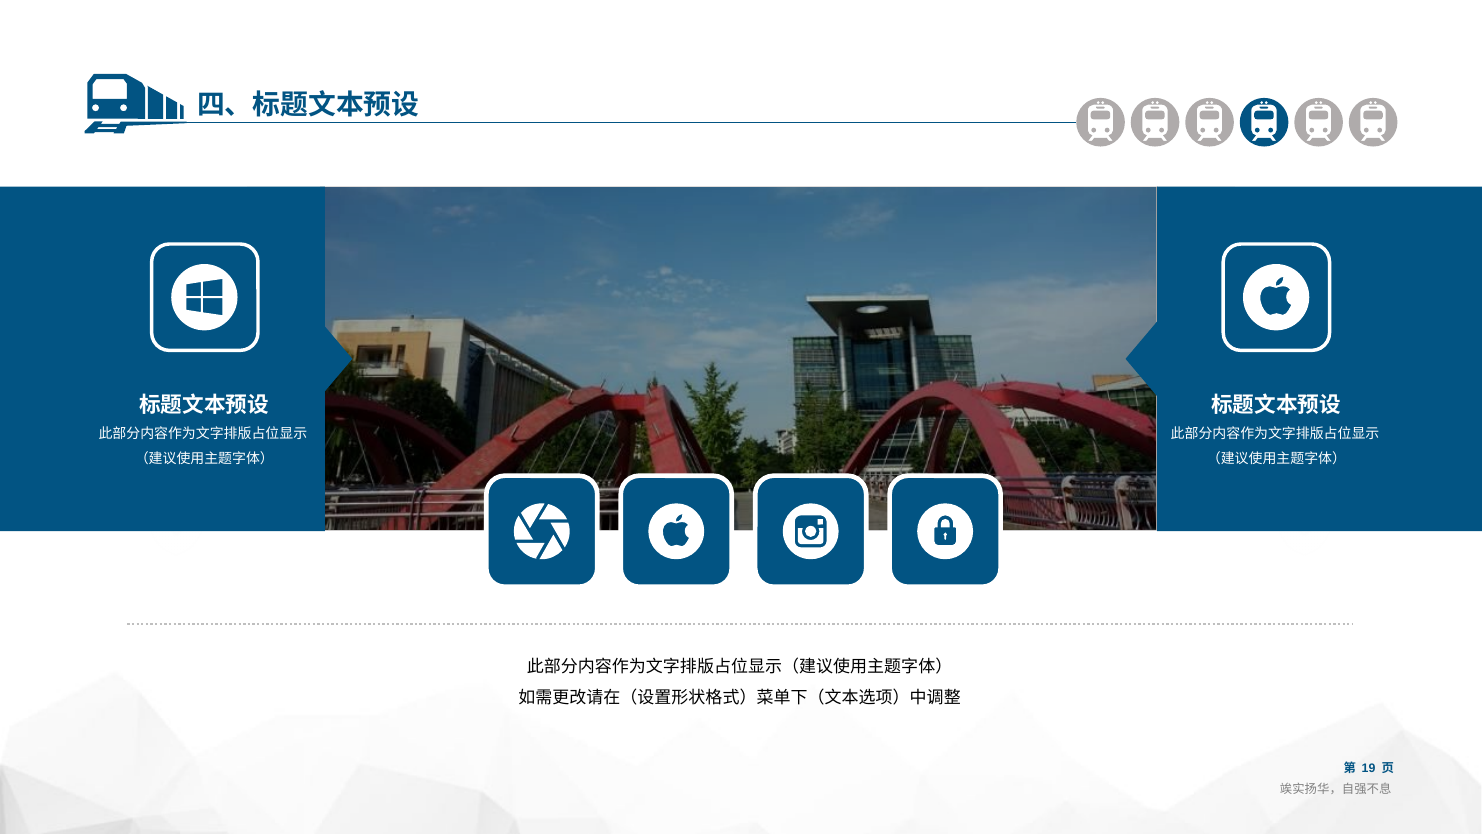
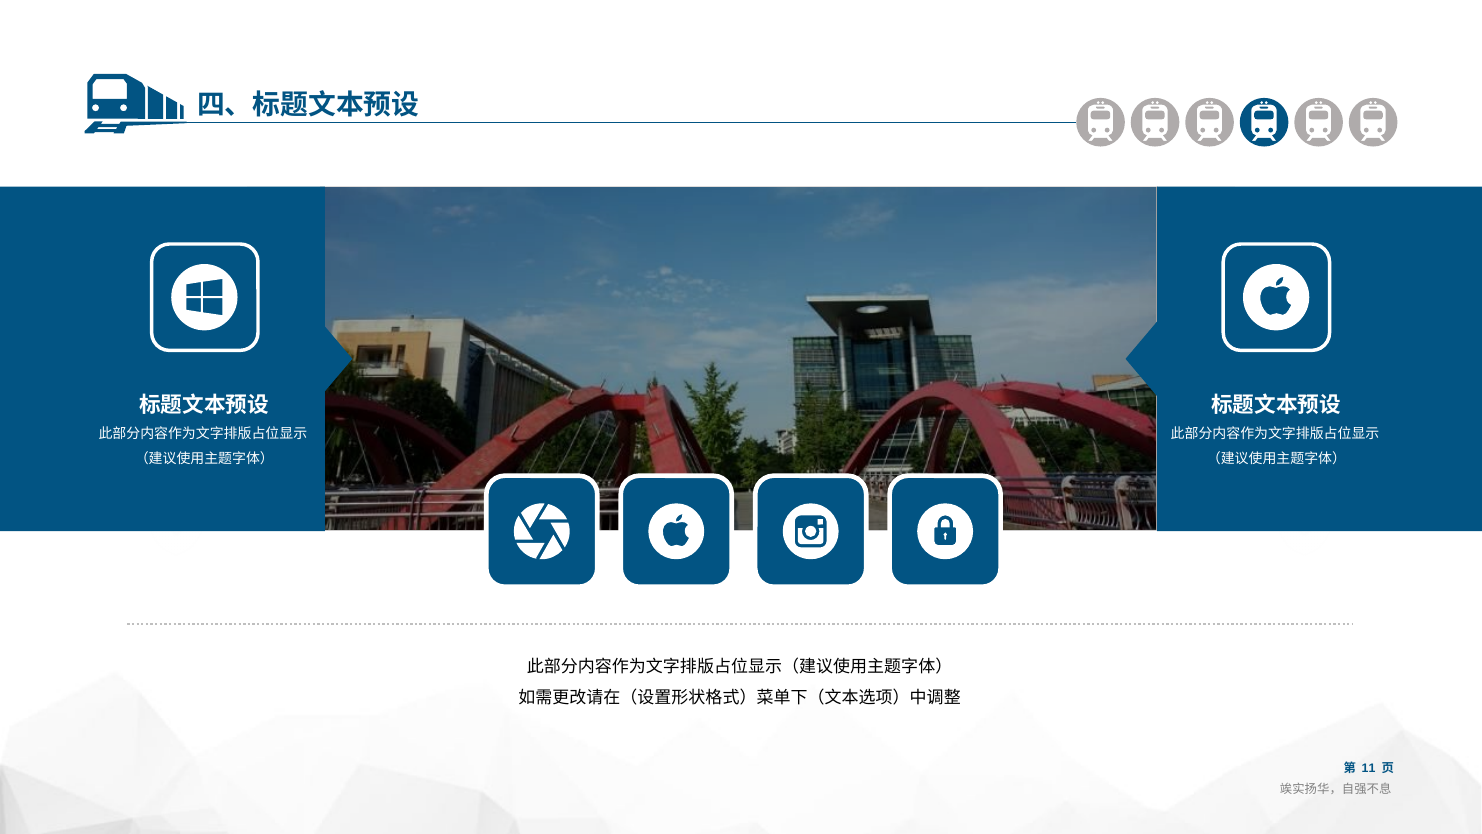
19: 19 -> 11 (1369, 768)
